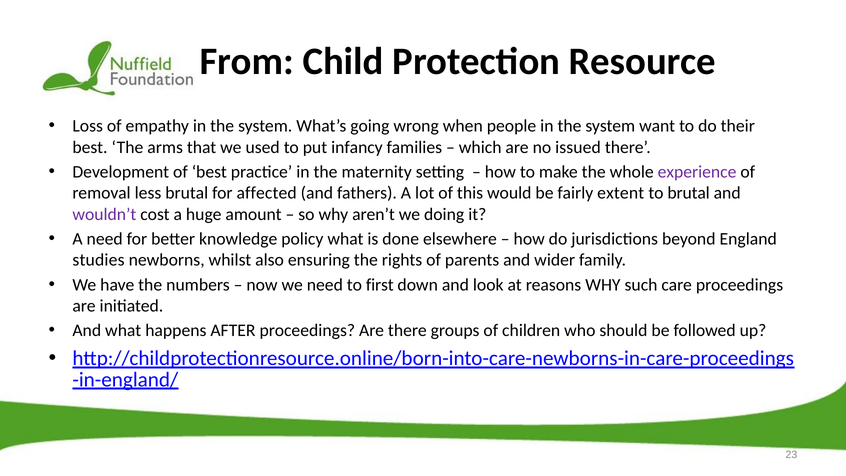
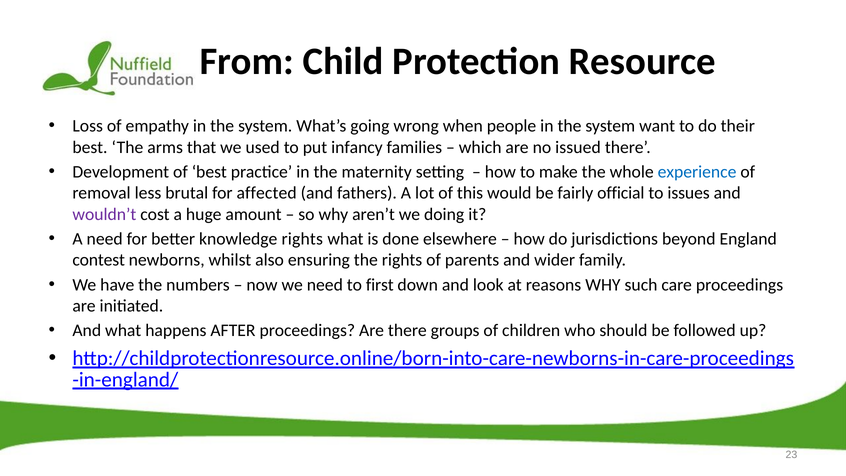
experience colour: purple -> blue (697, 172)
extent: extent -> official (621, 193)
to brutal: brutal -> issues (689, 193)
knowledge policy: policy -> rights (302, 239)
studies: studies -> contest (99, 260)
